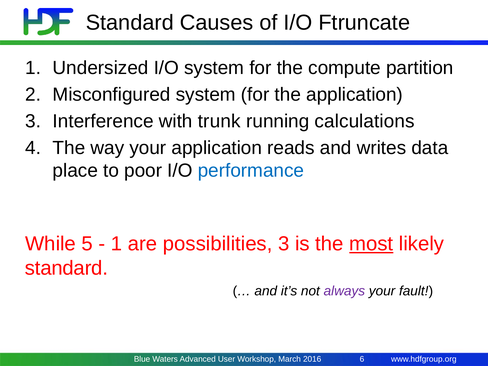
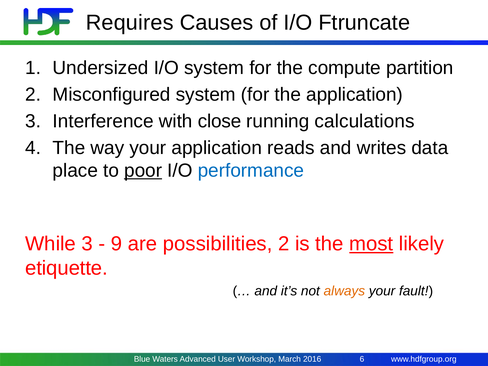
Standard: Standard -> Requires (130, 23)
trunk: trunk -> close (219, 121)
poor underline: none -> present (143, 171)
While 5: 5 -> 3 (87, 244)
1: 1 -> 9 (117, 244)
possibilities 3: 3 -> 2 (284, 244)
standard: standard -> etiquette (66, 268)
always colour: purple -> orange (344, 291)
